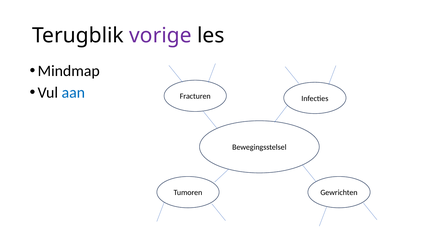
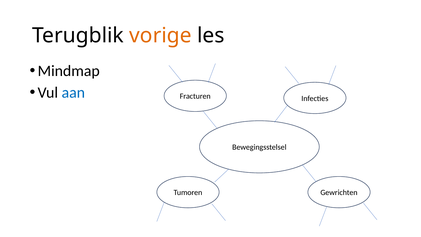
vorige colour: purple -> orange (160, 35)
